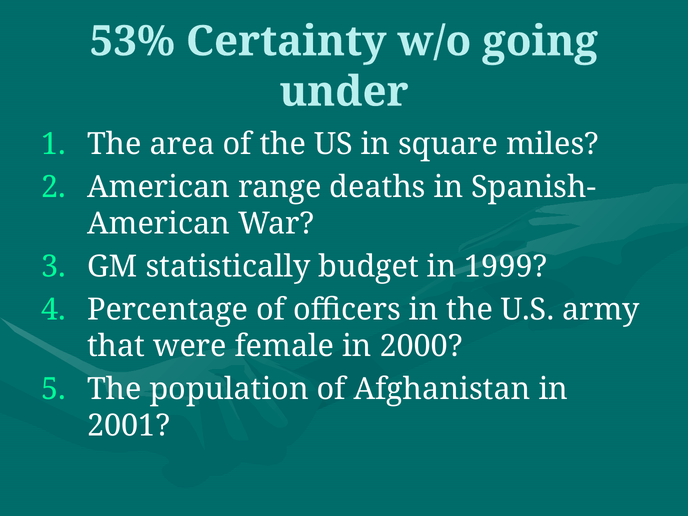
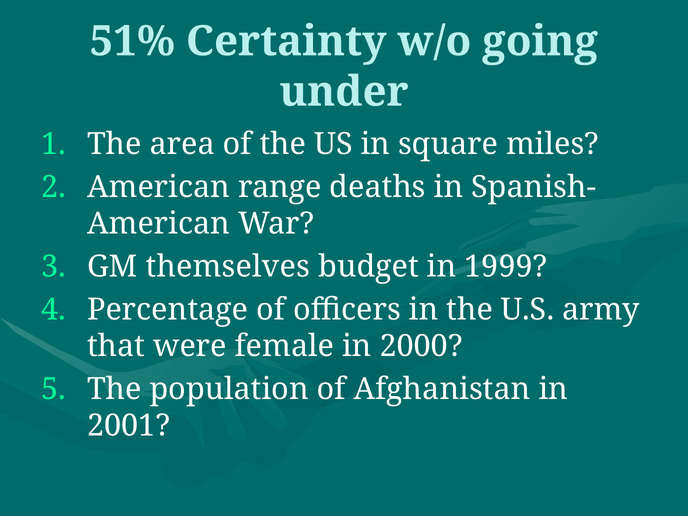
53%: 53% -> 51% (132, 41)
statistically: statistically -> themselves (228, 267)
